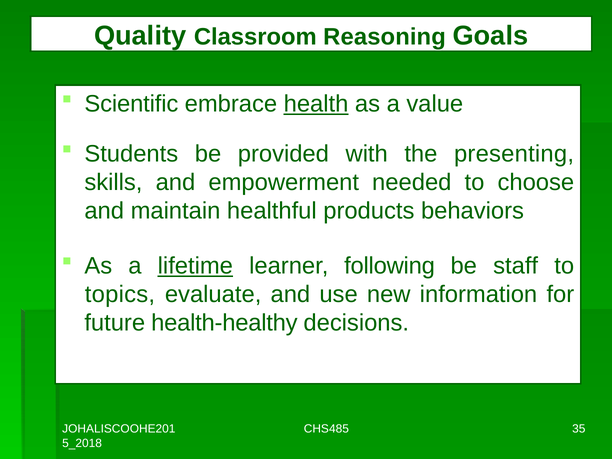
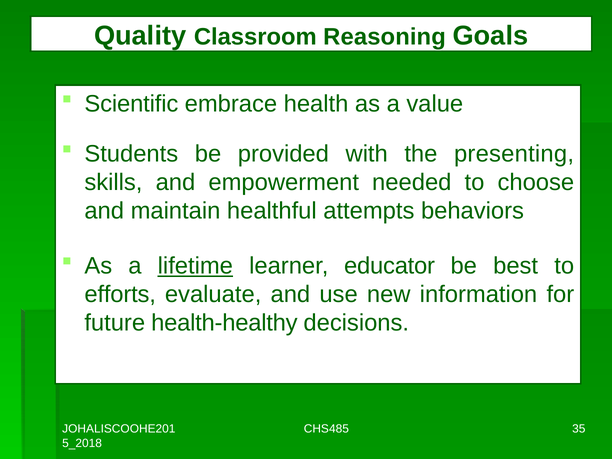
health underline: present -> none (316, 104)
products: products -> attempts (369, 211)
following: following -> educator (390, 266)
staff: staff -> best (516, 266)
topics: topics -> efforts (120, 294)
